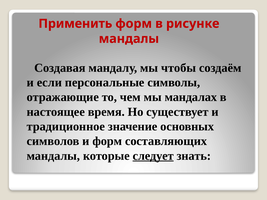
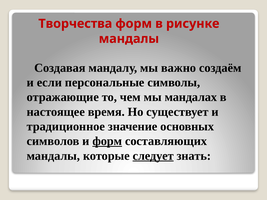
Применить: Применить -> Творчества (75, 24)
чтобы: чтобы -> важно (179, 68)
форм underline: none -> present (107, 141)
